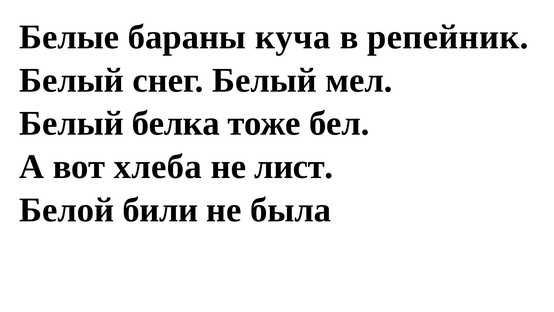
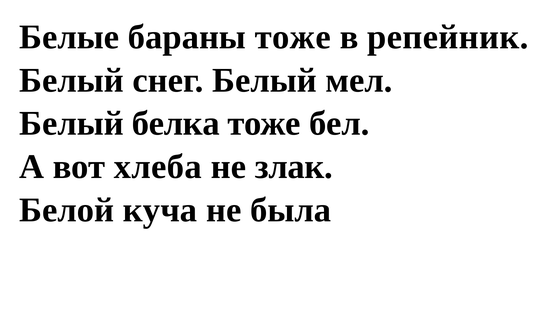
бараны куча: куча -> тоже (293, 37)
лист: лист -> злак (294, 167)
били: били -> куча (160, 210)
